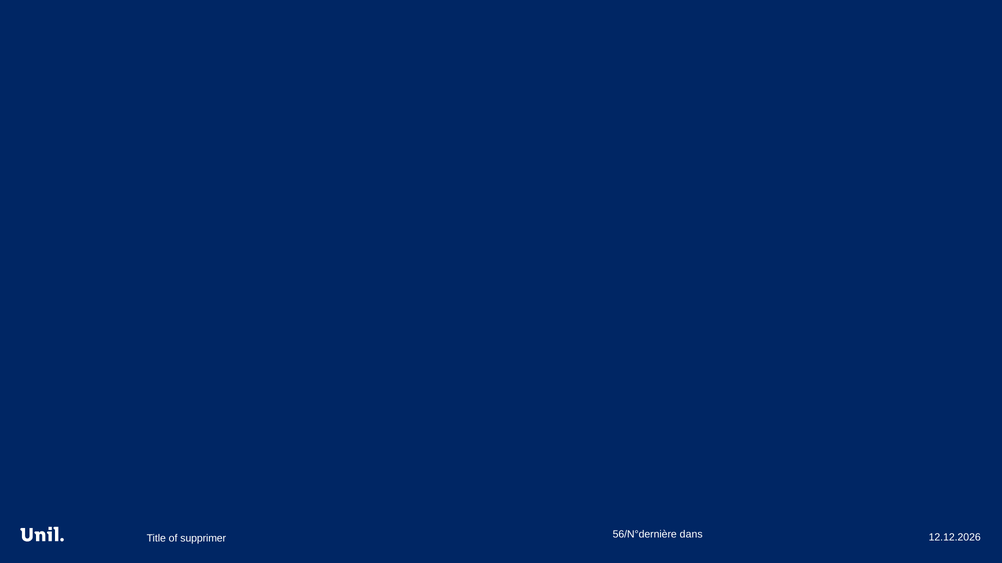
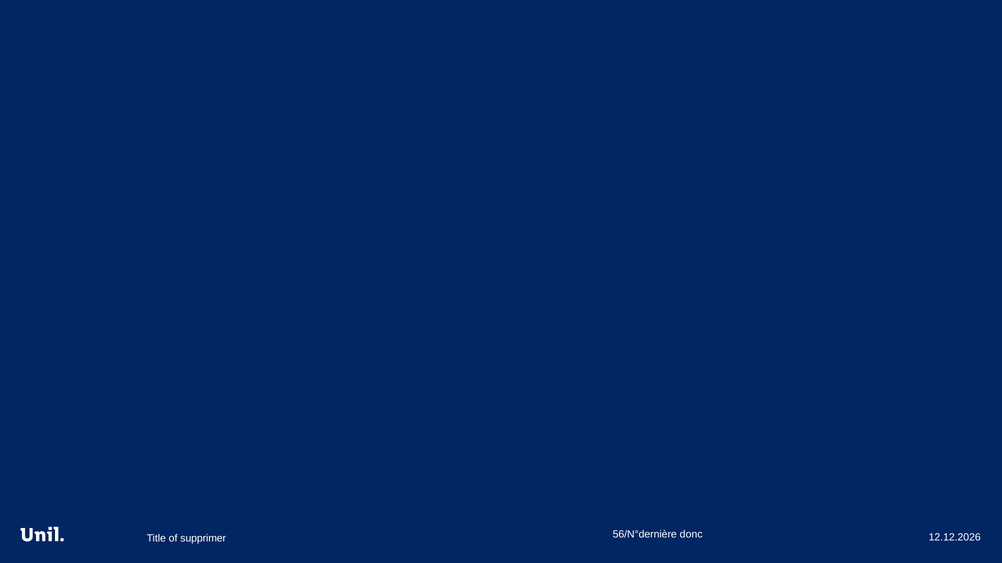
dans: dans -> donc (691, 535)
